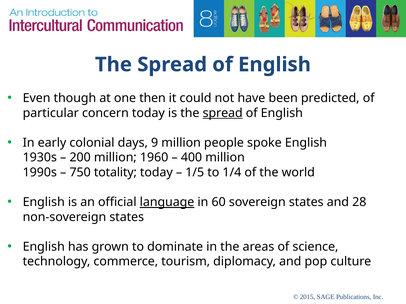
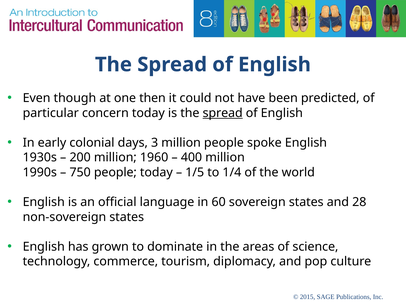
9: 9 -> 3 (155, 143)
750 totality: totality -> people (115, 173)
language underline: present -> none (167, 202)
